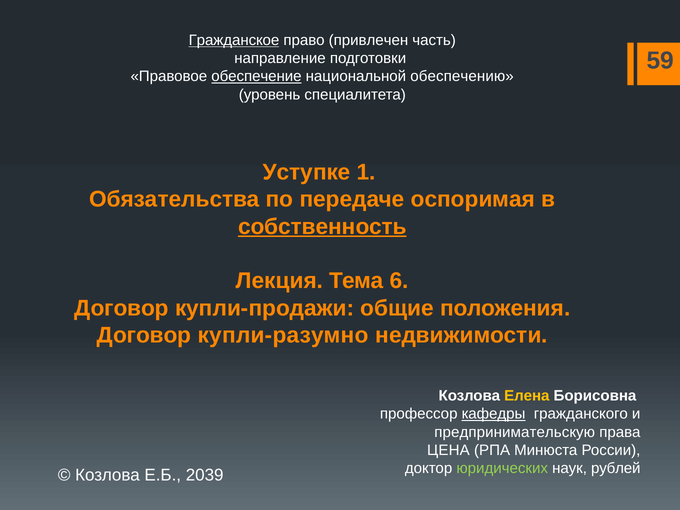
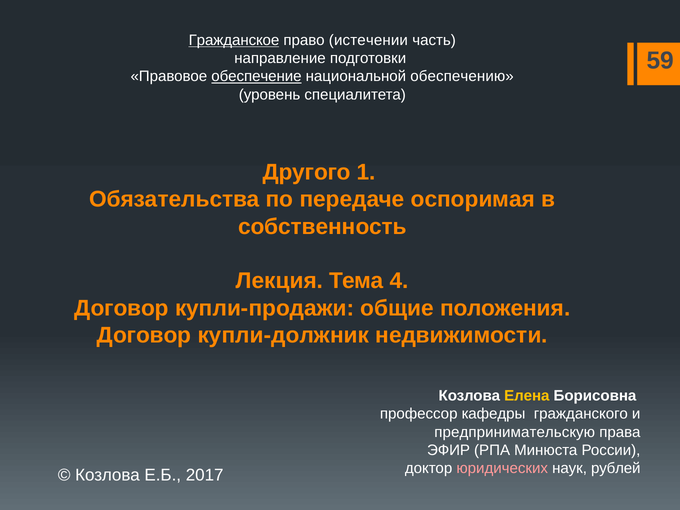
привлечен: привлечен -> истечении (368, 40)
Уступке: Уступке -> Другого (307, 172)
собственность underline: present -> none (322, 227)
6: 6 -> 4 (399, 281)
купли-разумно: купли-разумно -> купли-должник (283, 335)
кафедры underline: present -> none (494, 414)
ЦЕНА: ЦЕНА -> ЭФИР (449, 450)
юридических colour: light green -> pink (502, 468)
2039: 2039 -> 2017 (205, 475)
